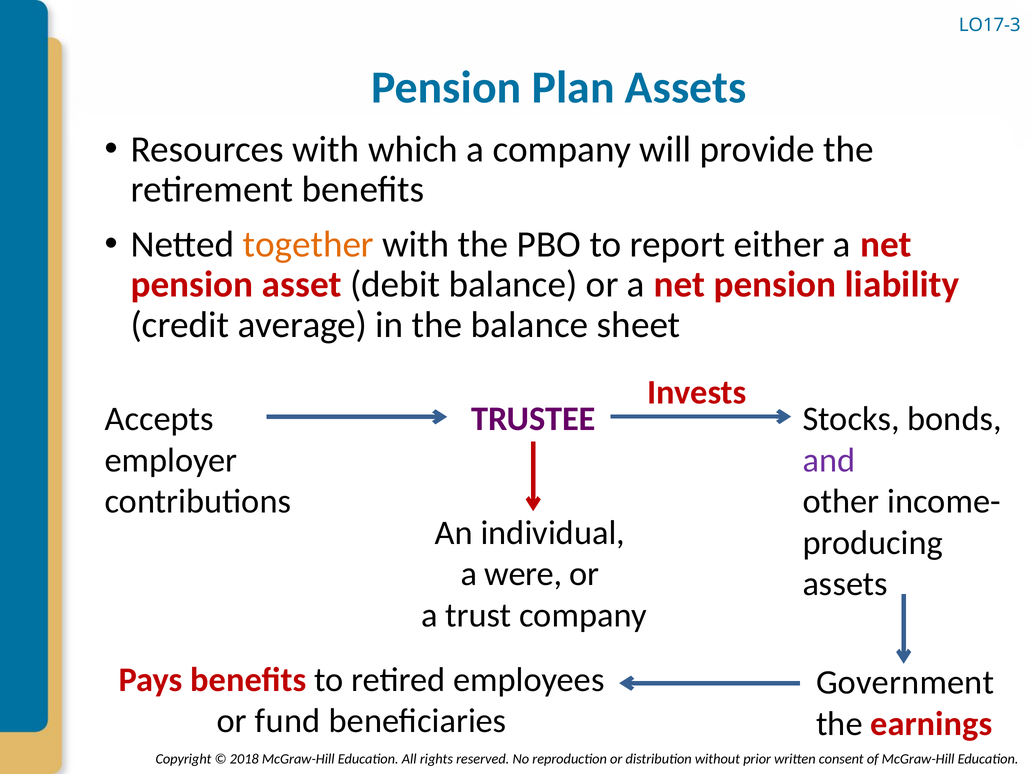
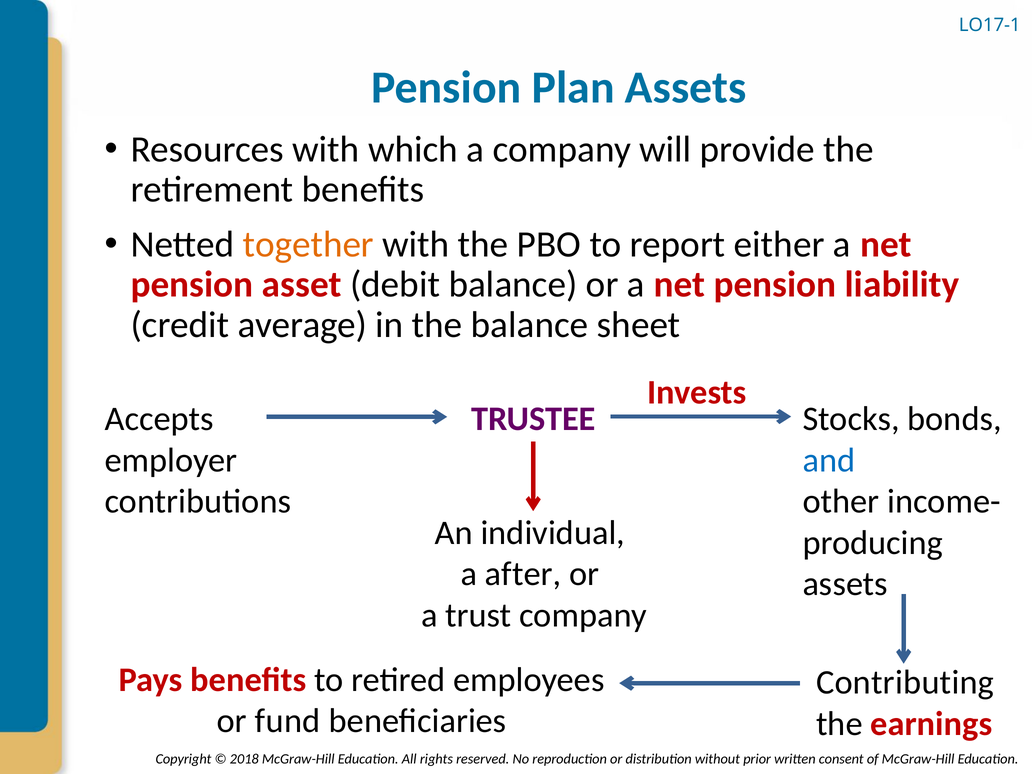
LO17-3: LO17-3 -> LO17-1 (990, 25)
and colour: purple -> blue (829, 460)
were: were -> after (523, 574)
Government: Government -> Contributing (905, 683)
